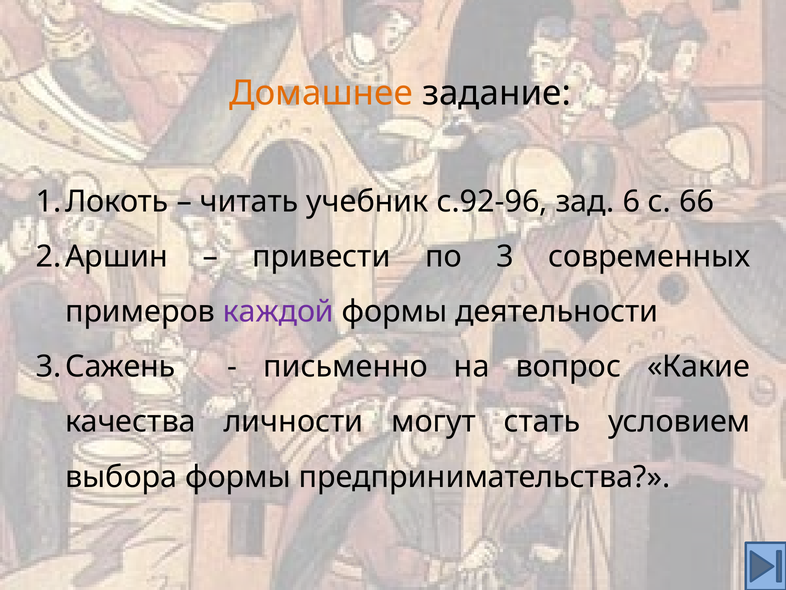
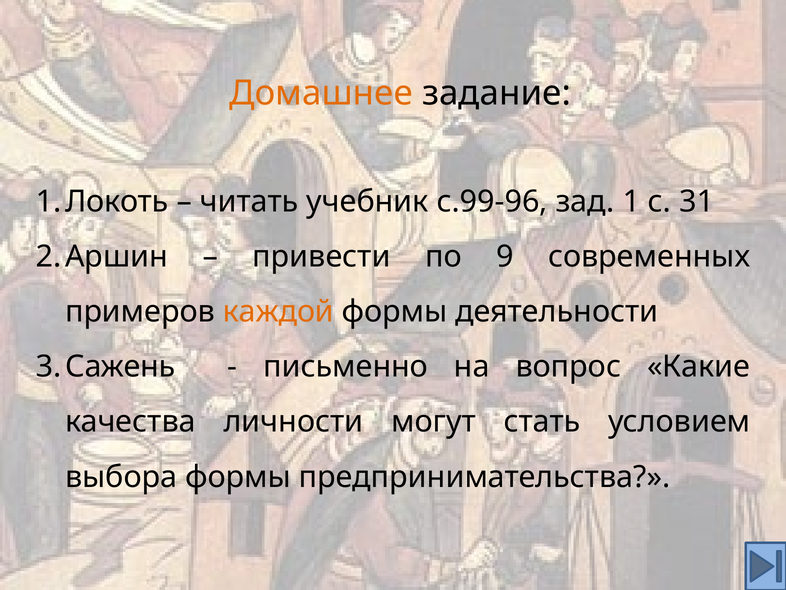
с.92-96: с.92-96 -> с.99-96 (492, 201)
6: 6 -> 1 (631, 201)
66: 66 -> 31 (697, 201)
3: 3 -> 9 (505, 256)
каждой colour: purple -> orange (278, 311)
